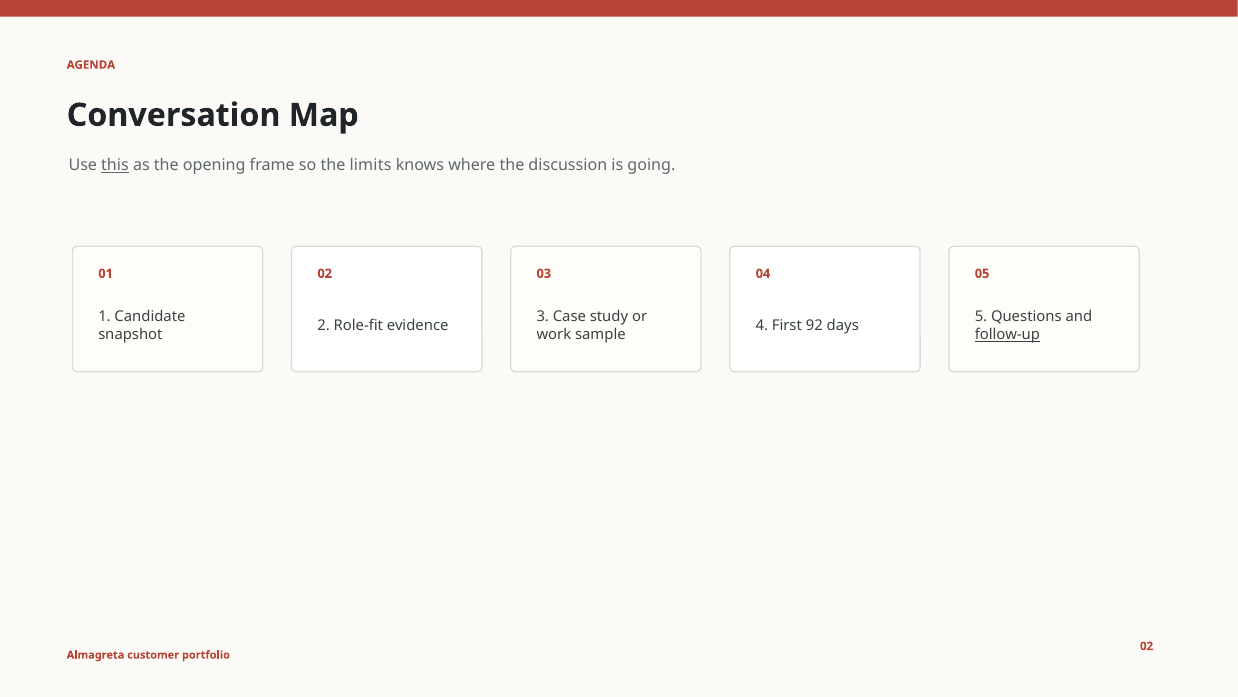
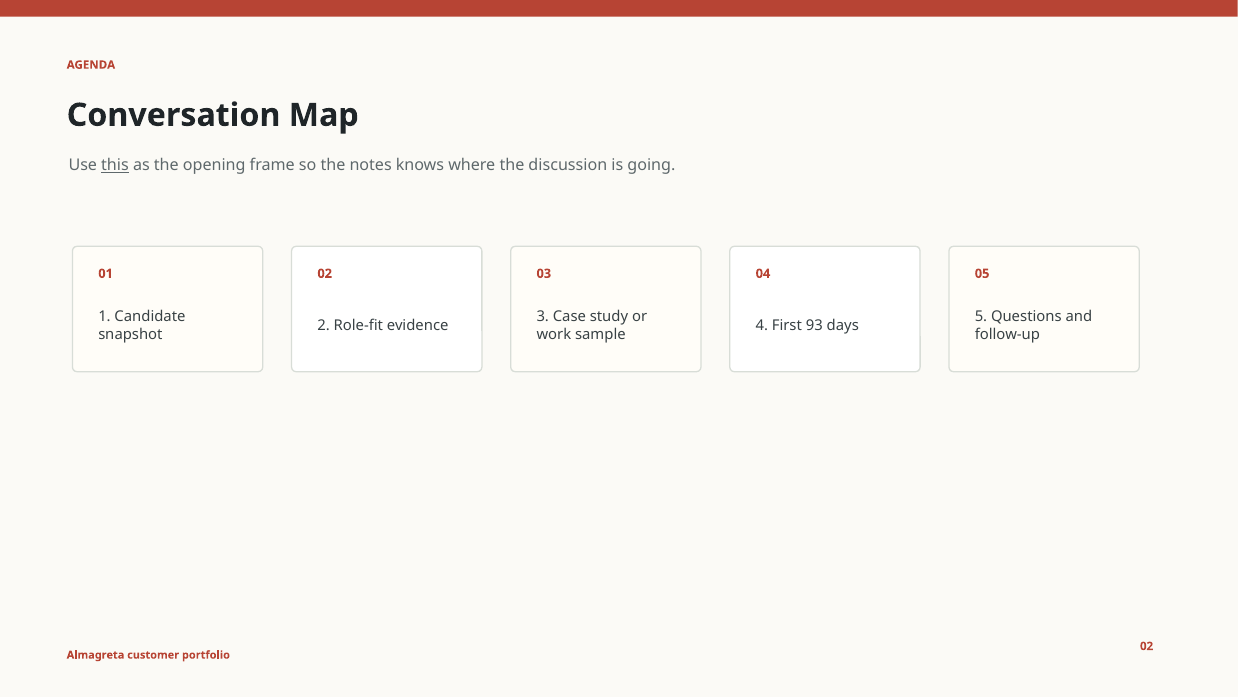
limits: limits -> notes (371, 165)
92: 92 -> 93 (814, 325)
follow-up underline: present -> none (1007, 334)
